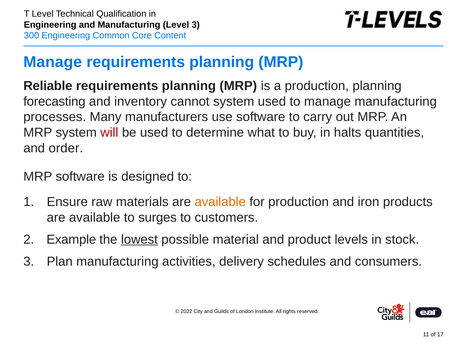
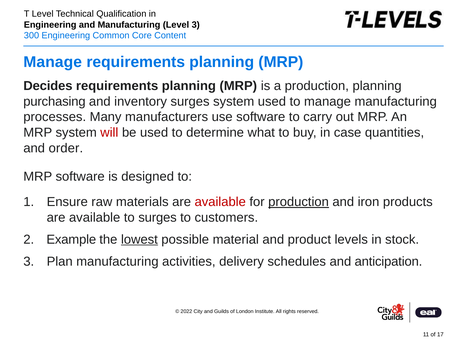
Reliable: Reliable -> Decides (48, 86)
forecasting: forecasting -> purchasing (54, 101)
inventory cannot: cannot -> surges (190, 101)
halts: halts -> case (348, 133)
available colour: orange -> red (220, 202)
production underline: none -> present (299, 202)
consumers: consumers -> anticipation (388, 262)
